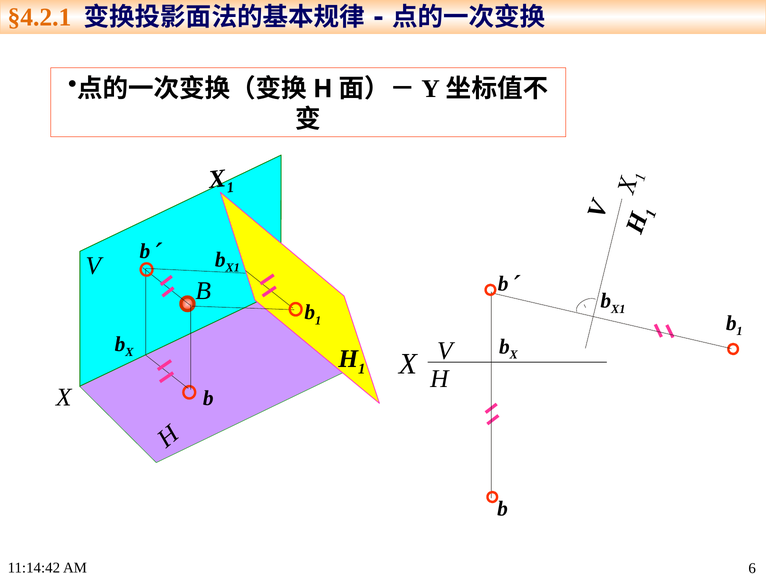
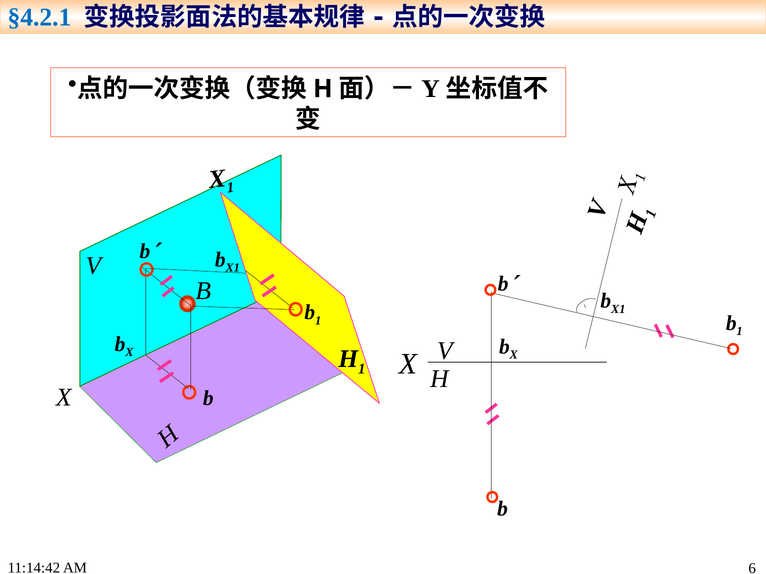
§4.2.1 colour: orange -> blue (39, 17)
